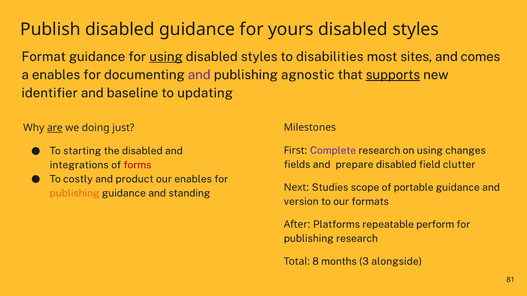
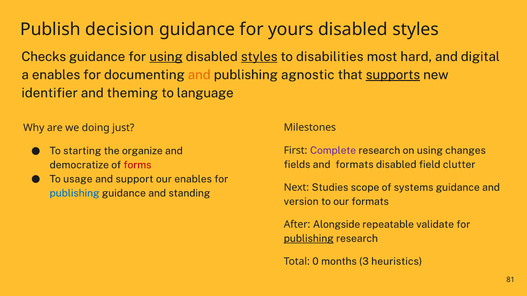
Publish disabled: disabled -> decision (120, 30)
Format: Format -> Checks (44, 57)
styles underline: none -> present (259, 57)
sites: sites -> hard (416, 57)
comes: comes -> digital (480, 57)
and colour: purple -> orange (199, 75)
baseline: baseline -> theming (132, 93)
updating: updating -> language (205, 93)
are underline: present -> none (55, 128)
the disabled: disabled -> organize (142, 151)
and prepare: prepare -> formats (354, 165)
integrations: integrations -> democratize (79, 165)
costly: costly -> usage (78, 179)
product: product -> support (134, 179)
portable: portable -> systems (414, 188)
publishing colour: orange -> blue (75, 193)
Platforms: Platforms -> Alongside (337, 225)
perform: perform -> validate (435, 225)
publishing underline: none -> present (309, 239)
8: 8 -> 0 (315, 262)
alongside: alongside -> heuristics (397, 262)
